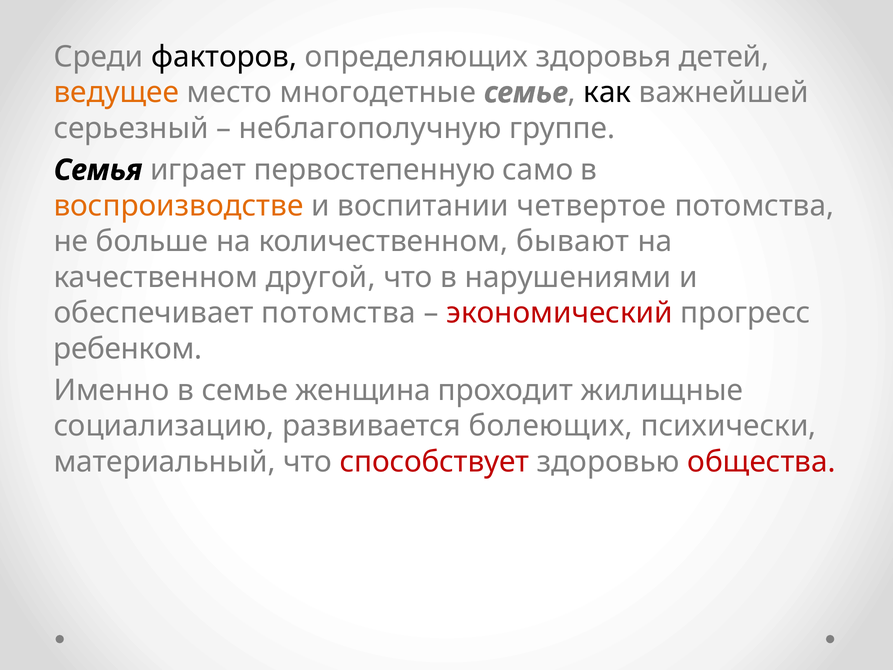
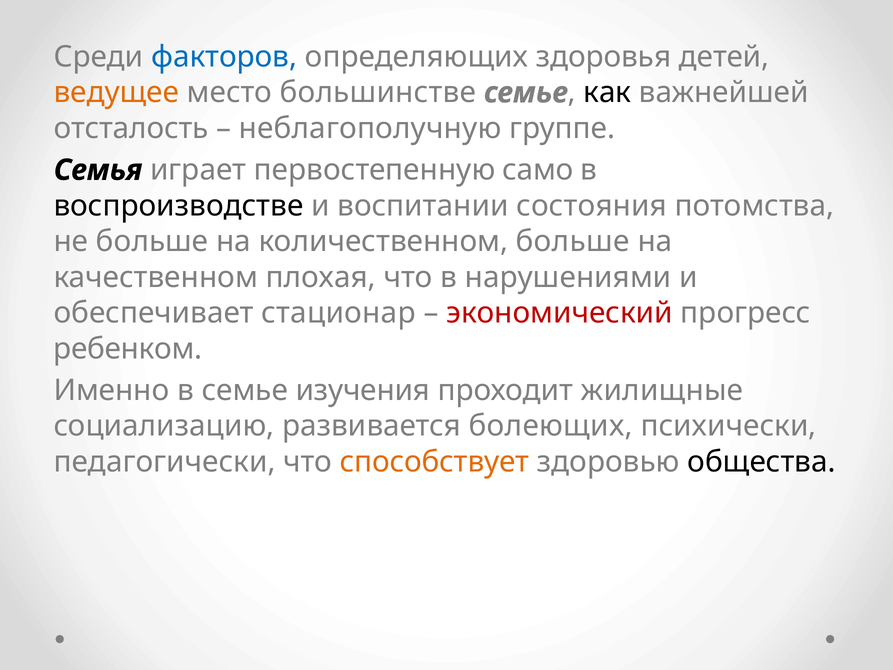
факторов colour: black -> blue (224, 57)
многодетные: многодетные -> большинстве (378, 93)
серьезный: серьезный -> отсталость (131, 128)
воспроизводстве colour: orange -> black (179, 206)
четвертое: четвертое -> состояния (592, 206)
количественном бывают: бывают -> больше (573, 241)
другой: другой -> плохая (321, 277)
обеспечивает потомства: потомства -> стационар (339, 313)
женщина: женщина -> изучения (363, 390)
материальный: материальный -> педагогически (165, 462)
способствует colour: red -> orange (434, 462)
общества colour: red -> black (762, 462)
